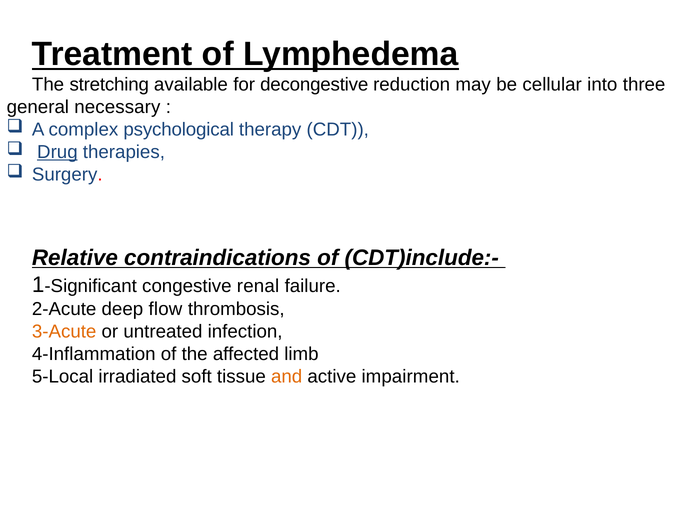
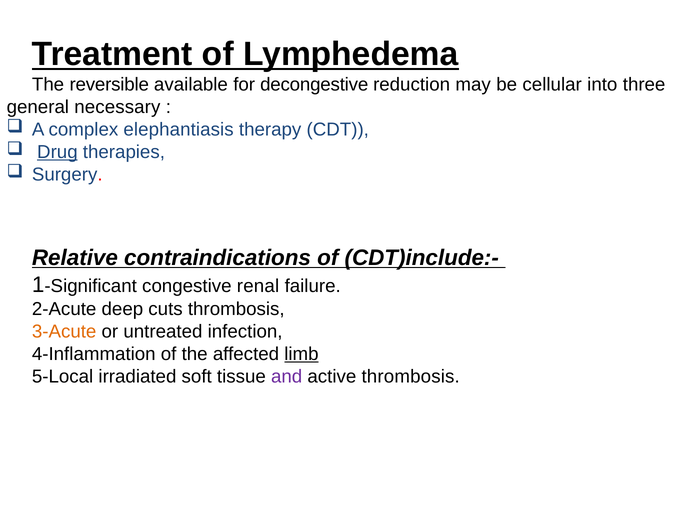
stretching: stretching -> reversible (109, 85)
psychological: psychological -> elephantiasis (179, 129)
flow: flow -> cuts (166, 309)
limb underline: none -> present (301, 354)
and colour: orange -> purple (287, 376)
active impairment: impairment -> thrombosis (411, 376)
